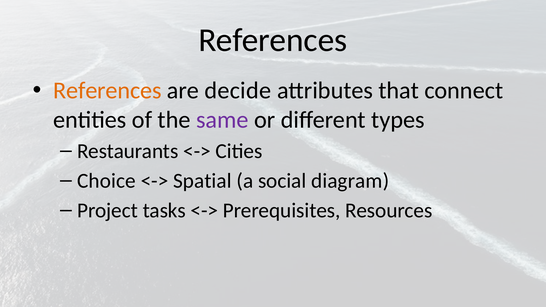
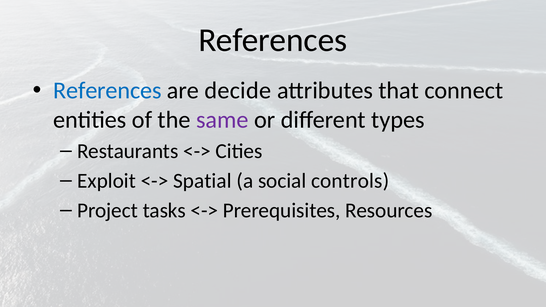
References colour: orange -> blue (107, 91)
Choice: Choice -> Exploit (107, 181)
diagram: diagram -> controls (350, 181)
